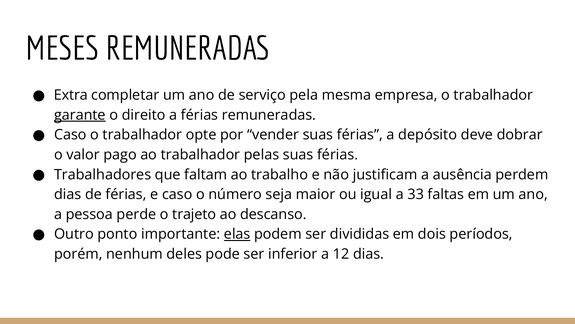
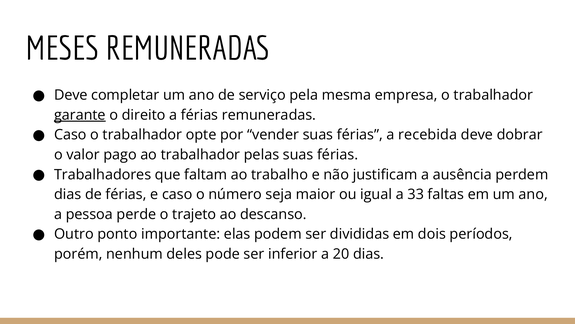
Extra: Extra -> Deve (71, 95)
depósito: depósito -> recebida (428, 135)
elas underline: present -> none (237, 234)
12: 12 -> 20 (341, 254)
